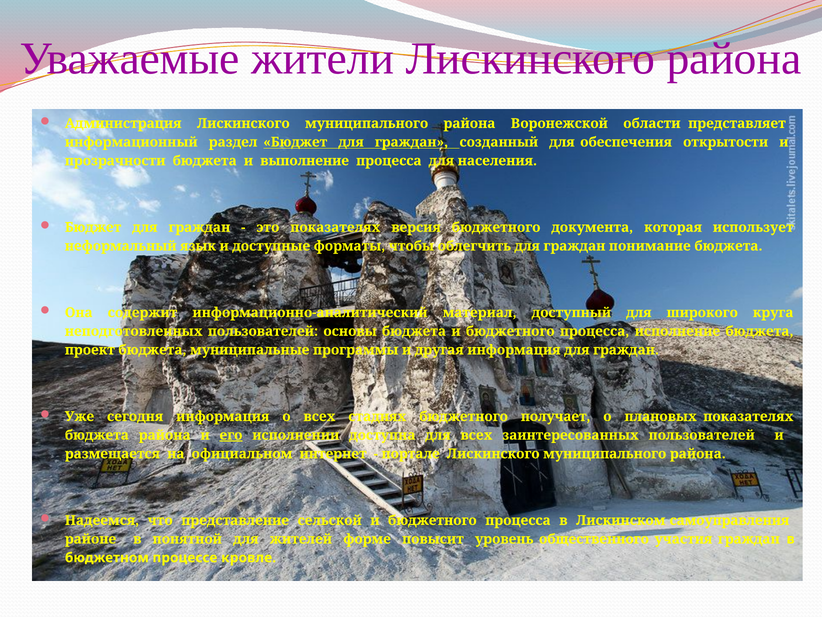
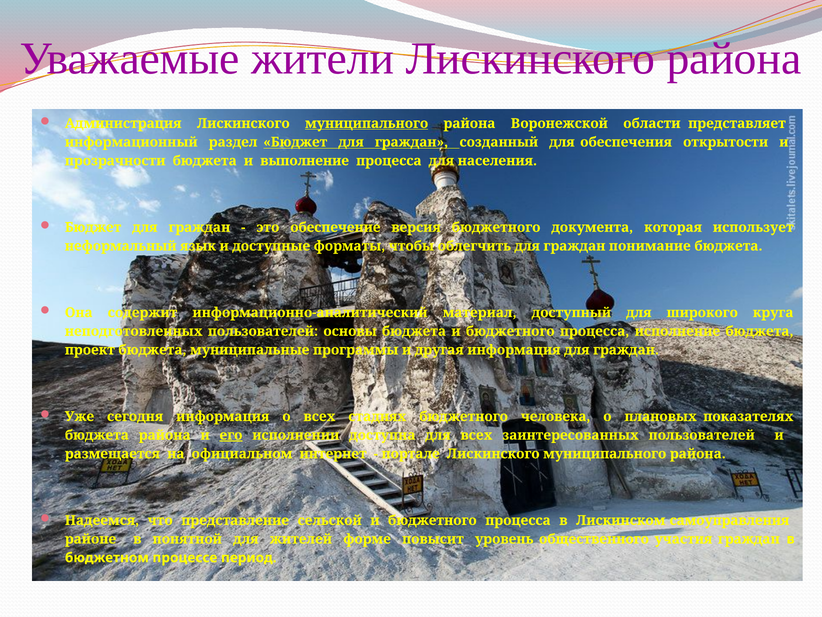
муниципального underline: none -> present (367, 123)
это показателях: показателях -> обеспечение (335, 227)
получает: получает -> человека (556, 416)
кровле: кровле -> период (249, 557)
